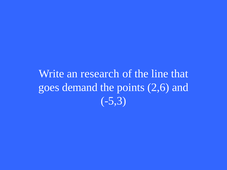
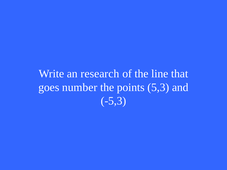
demand: demand -> number (80, 87)
2,6: 2,6 -> 5,3 (158, 87)
